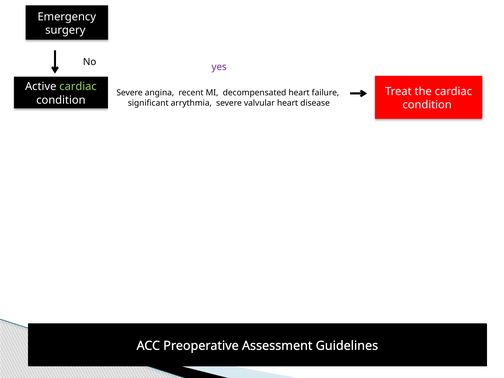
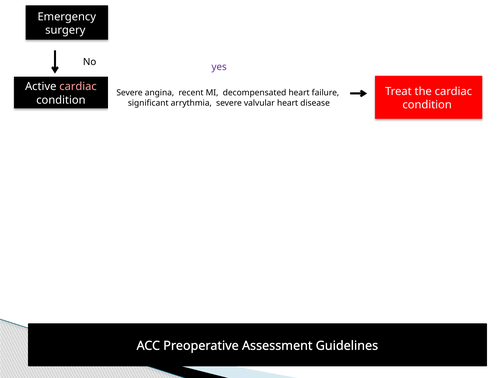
cardiac colour: light green -> pink (78, 87)
